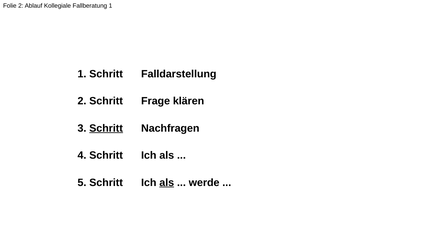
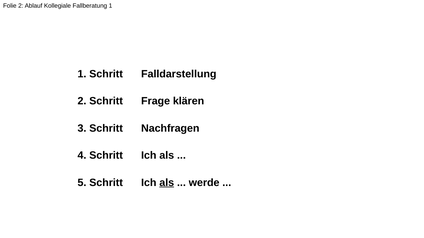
Schritt underline: present -> none (106, 128)
